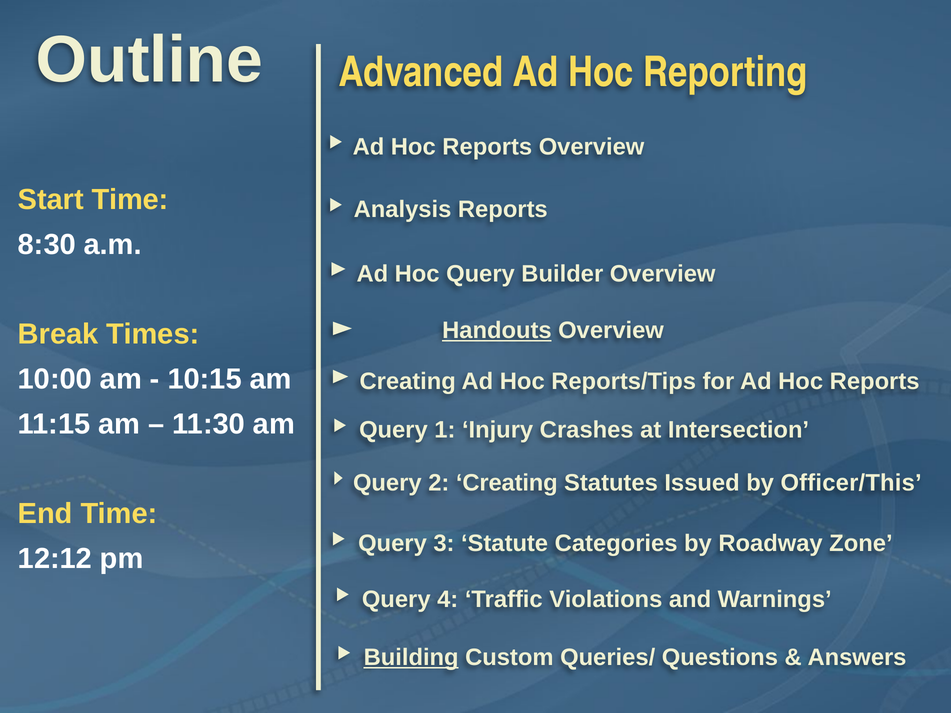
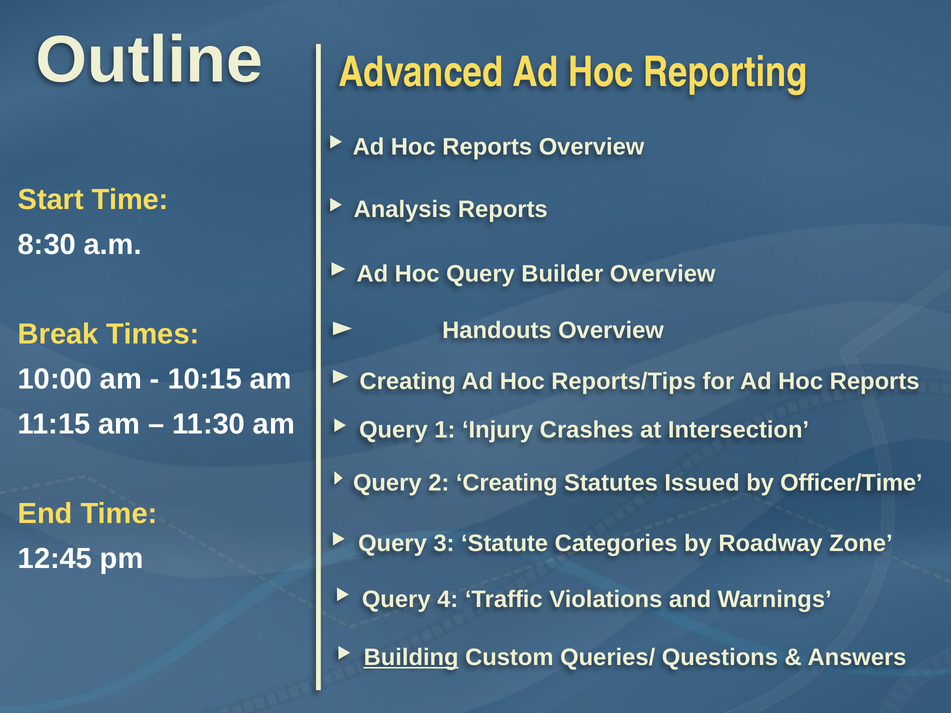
Handouts underline: present -> none (497, 331)
Officer/This: Officer/This -> Officer/Time (851, 483)
12:12: 12:12 -> 12:45 (55, 559)
